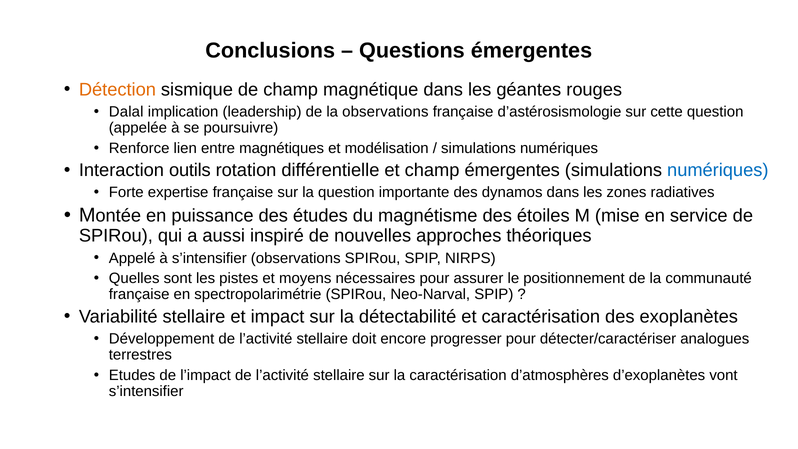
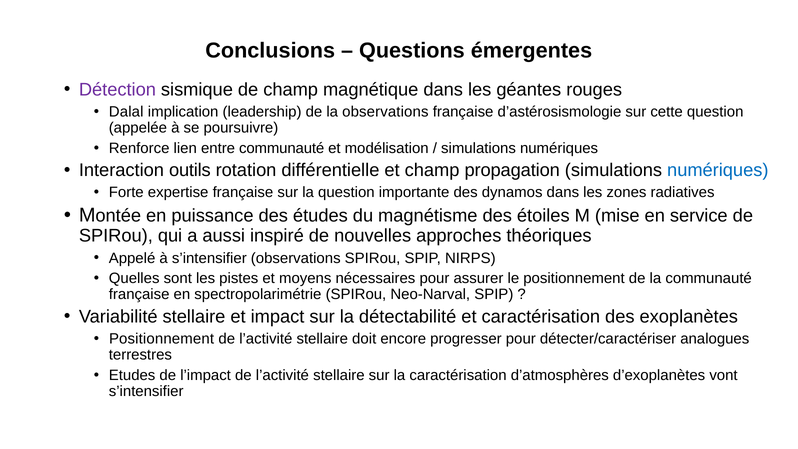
Détection colour: orange -> purple (117, 90)
entre magnétiques: magnétiques -> communauté (282, 148)
champ émergentes: émergentes -> propagation (512, 170)
Développement: Développement -> Positionnement (162, 339)
